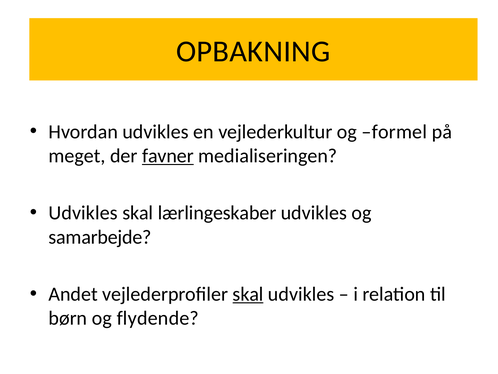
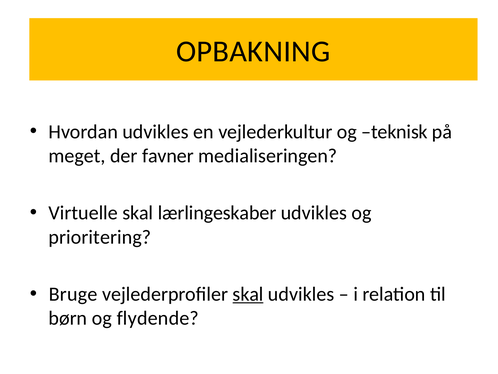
formel: formel -> teknisk (395, 132)
favner underline: present -> none (168, 156)
Udvikles: Udvikles -> Virtuelle (83, 213)
samarbejde: samarbejde -> prioritering (100, 237)
Andet: Andet -> Bruge (73, 294)
